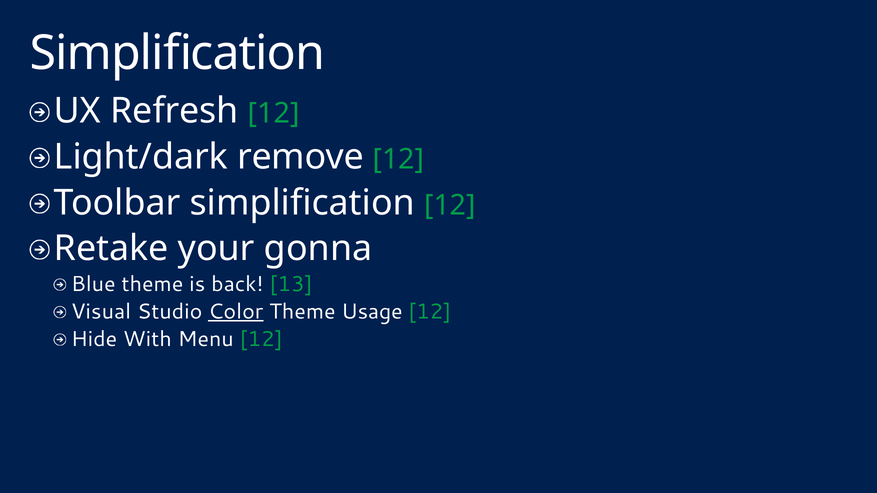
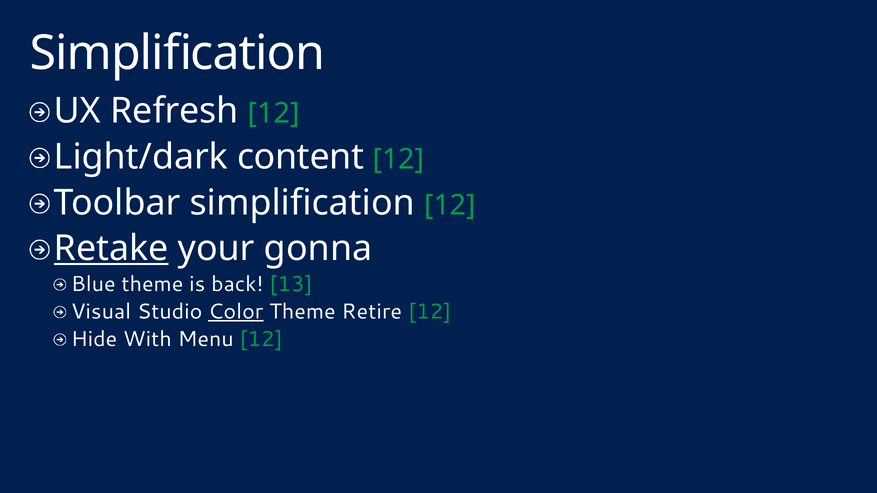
remove: remove -> content (301, 157)
Retake underline: none -> present (111, 249)
Usage: Usage -> Retire (372, 312)
